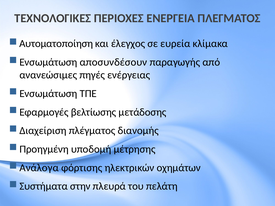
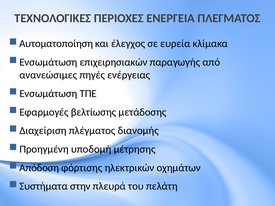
αποσυνδέσουν: αποσυνδέσουν -> επιχειρησιακών (114, 62)
Ανάλογα: Ανάλογα -> Απόδοση (39, 168)
